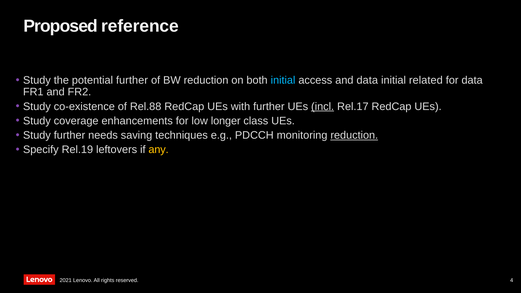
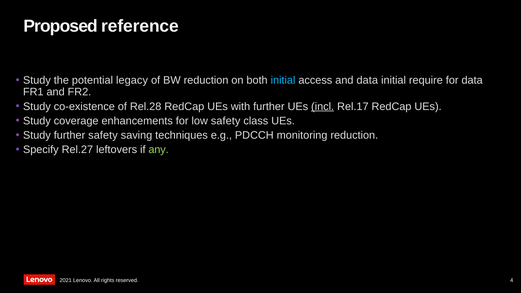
potential further: further -> legacy (132, 80)
related: related -> require (426, 80)
Rel.88: Rel.88 -> Rel.28 (146, 106)
low longer: longer -> safety (226, 121)
further needs: needs -> safety (103, 135)
reduction underline: present -> none (354, 135)
Rel.19: Rel.19 -> Rel.27 (77, 150)
any colour: yellow -> light green (159, 150)
